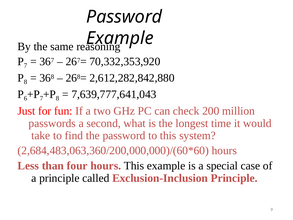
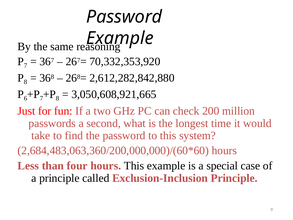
7,639,777,641,043: 7,639,777,641,043 -> 3,050,608,921,665 (114, 94)
